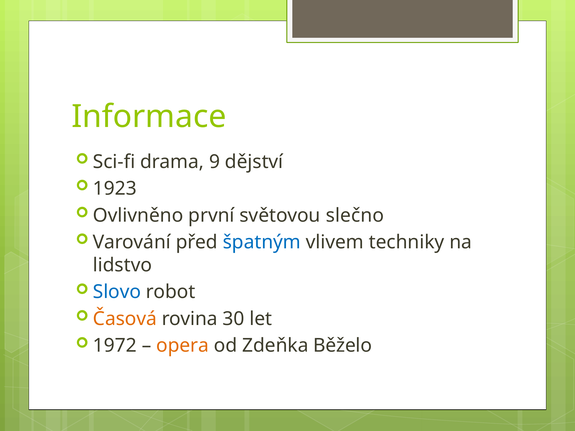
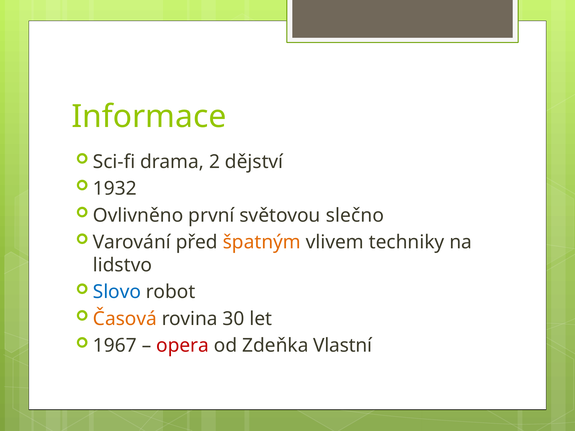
9: 9 -> 2 (215, 162)
1923: 1923 -> 1932 (115, 189)
špatným colour: blue -> orange (262, 242)
1972: 1972 -> 1967 (115, 346)
opera colour: orange -> red (183, 346)
Běželo: Běželo -> Vlastní (343, 346)
